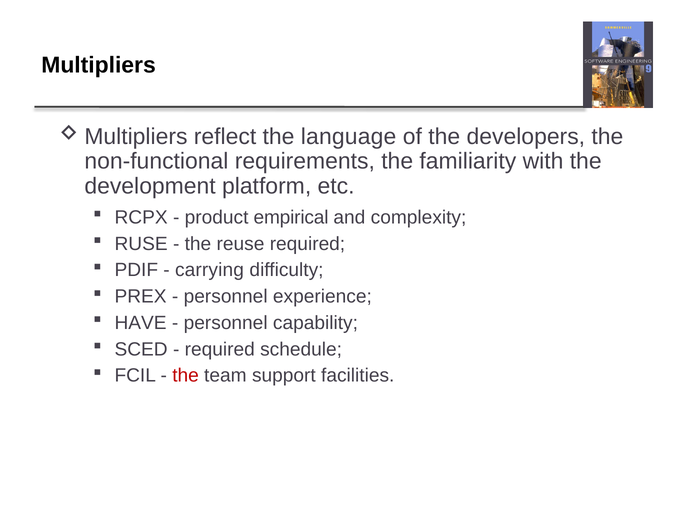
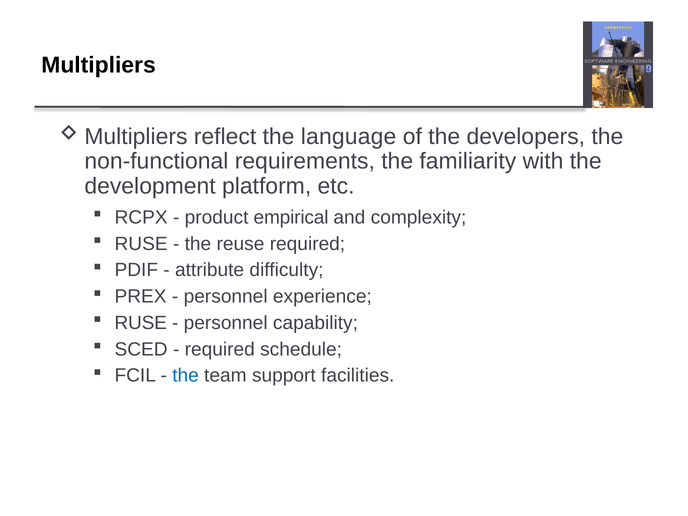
carrying: carrying -> attribute (210, 270)
HAVE: HAVE -> RUSE (141, 323)
the colour: red -> blue (186, 376)
